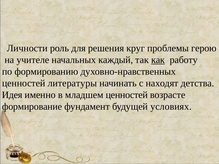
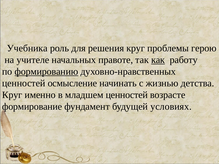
Личности: Личности -> Учебника (27, 48)
каждый: каждый -> правоте (116, 60)
формированию underline: none -> present (46, 72)
литературы: литературы -> осмысление (72, 83)
находят: находят -> жизнью (162, 83)
Идея: Идея -> Круг (12, 95)
